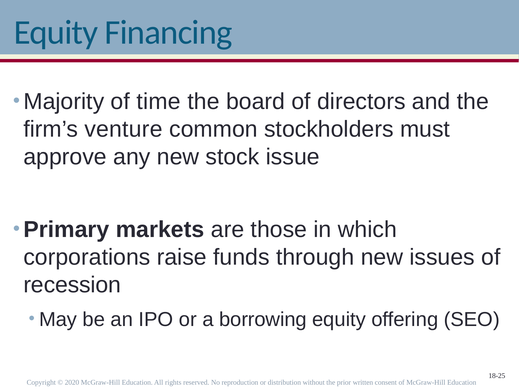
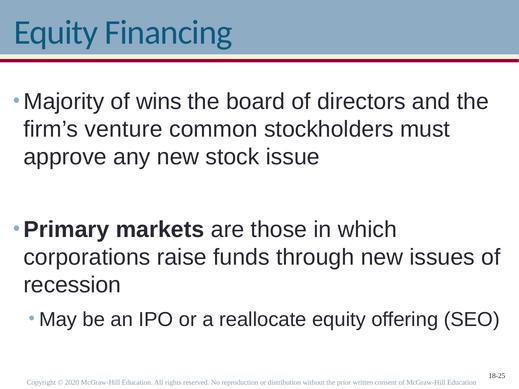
time: time -> wins (159, 102)
borrowing: borrowing -> reallocate (263, 320)
